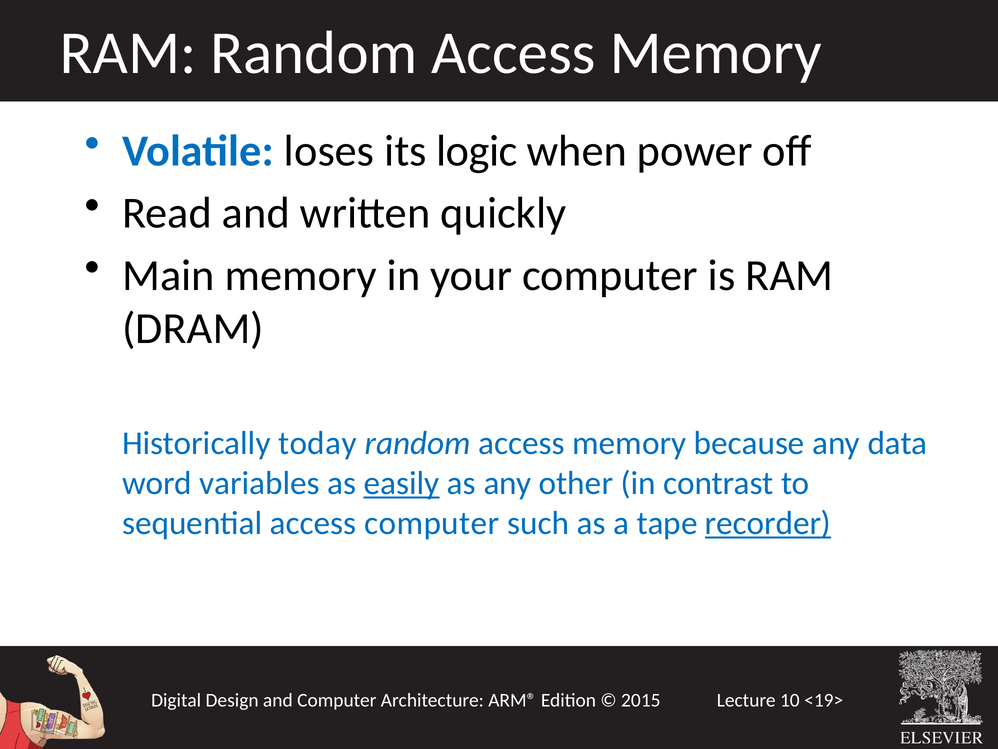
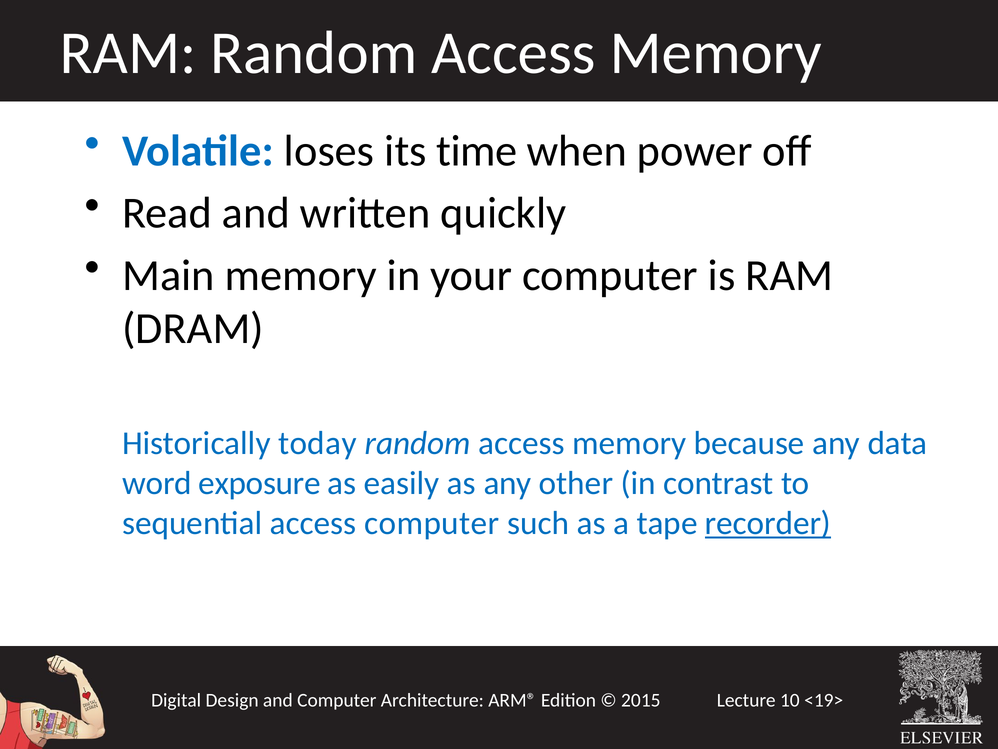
logic: logic -> time (477, 151)
variables: variables -> exposure (260, 483)
easily underline: present -> none (402, 483)
